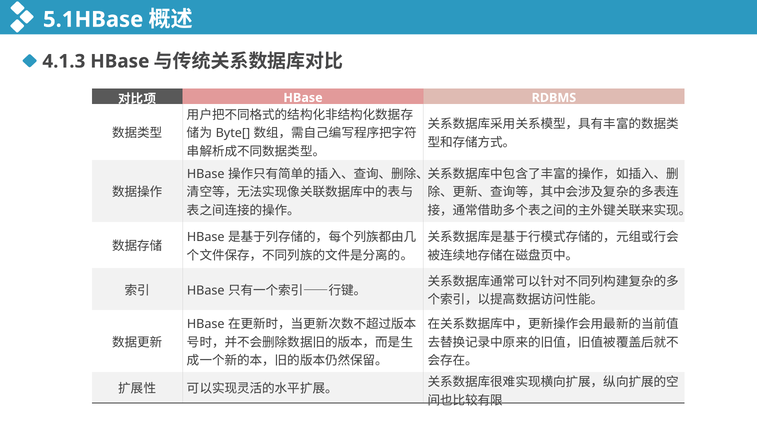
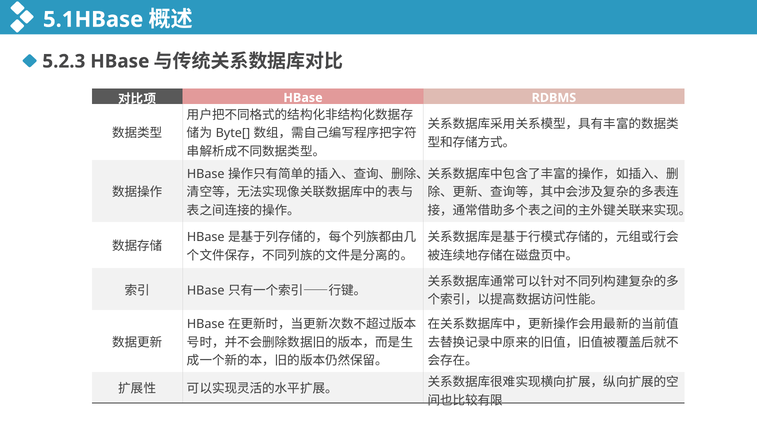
4.1.3: 4.1.3 -> 5.2.3 (64, 61)
